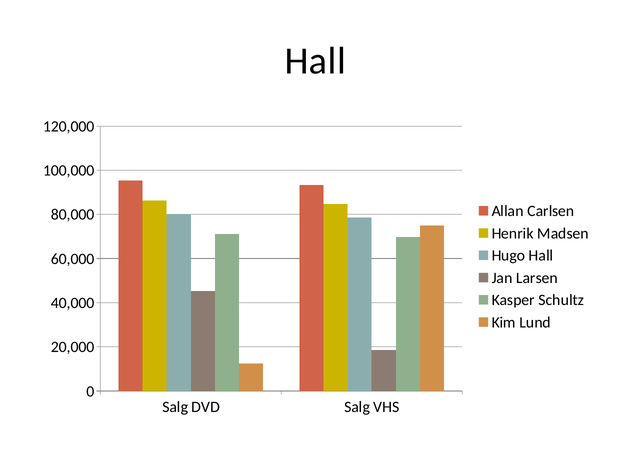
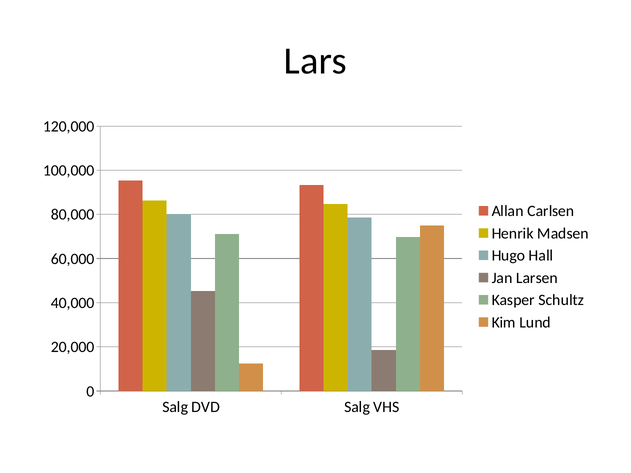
Hall: Hall -> Lars (315, 61)
